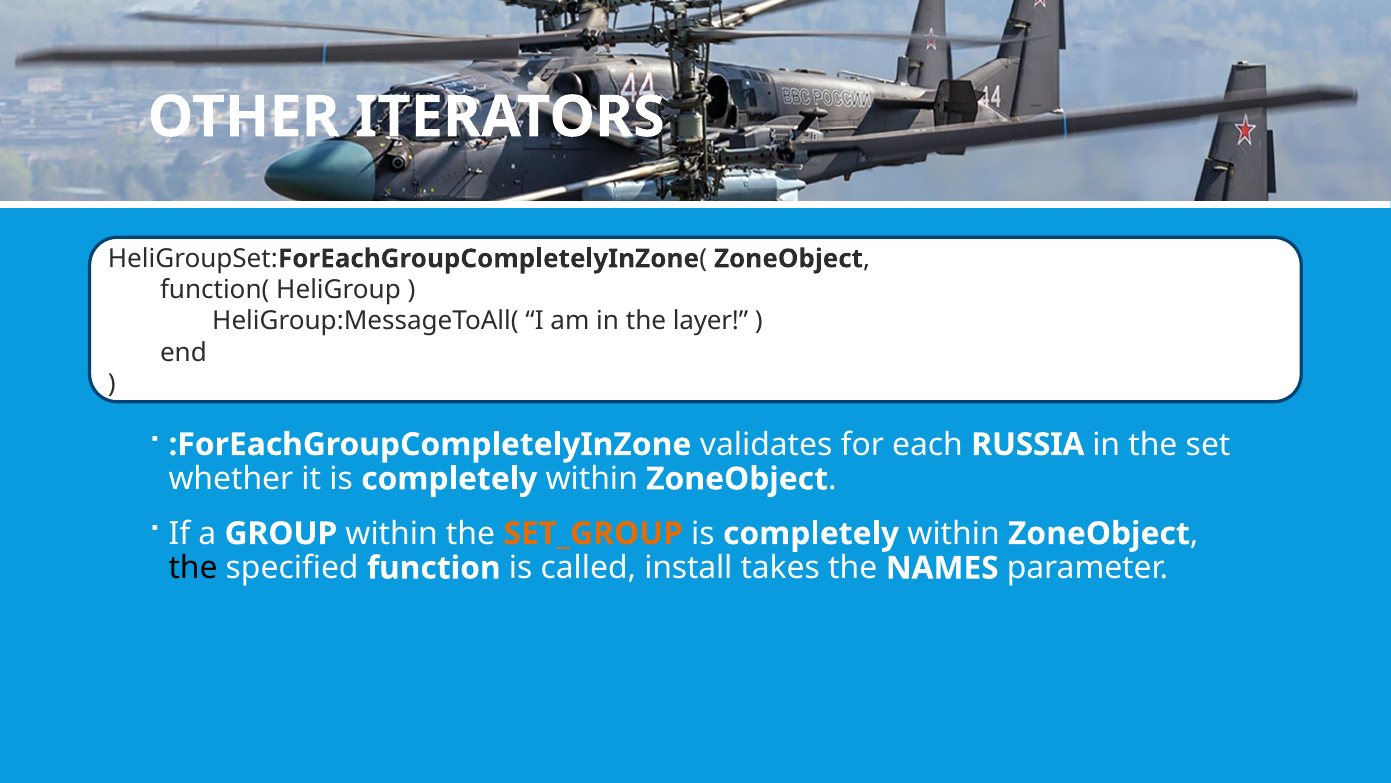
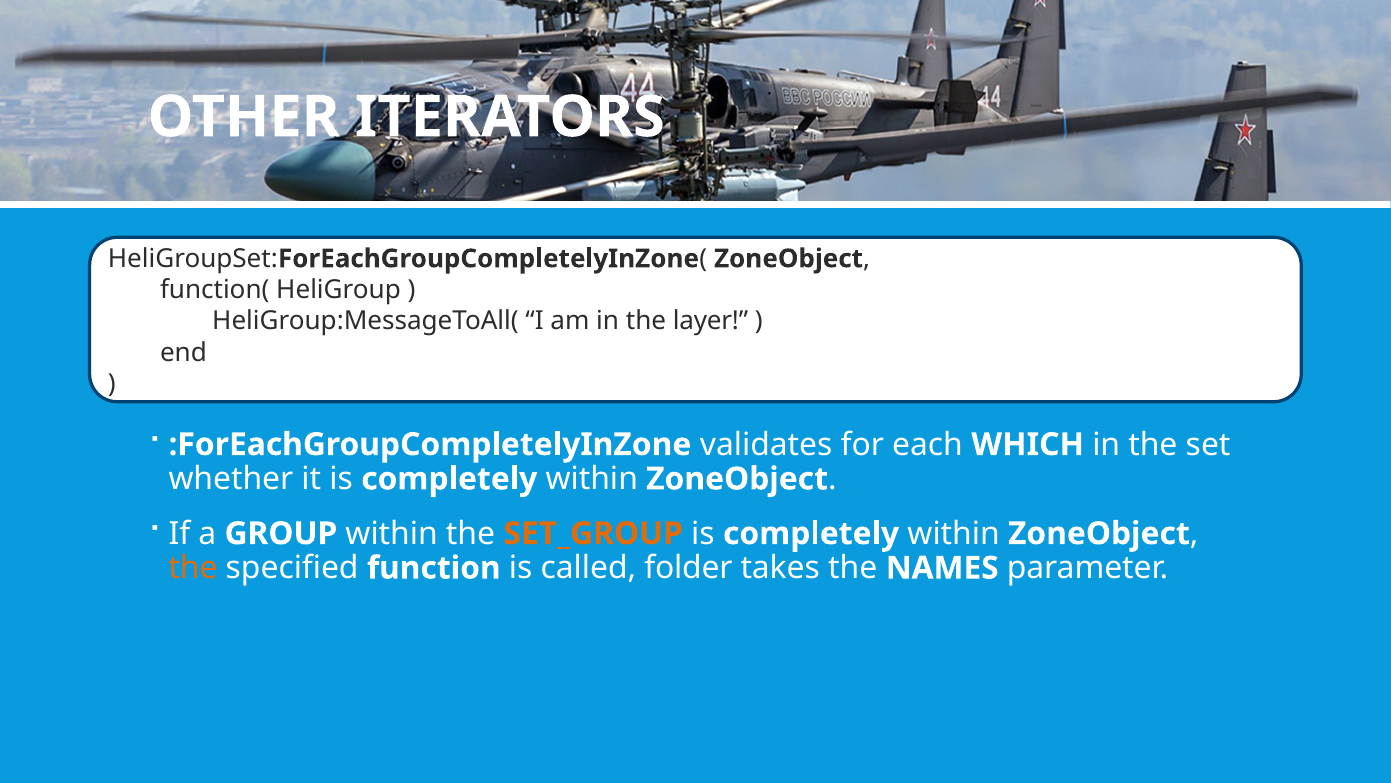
RUSSIA: RUSSIA -> WHICH (1028, 444)
the colour: black -> orange (193, 568)
install: install -> folder (688, 568)
